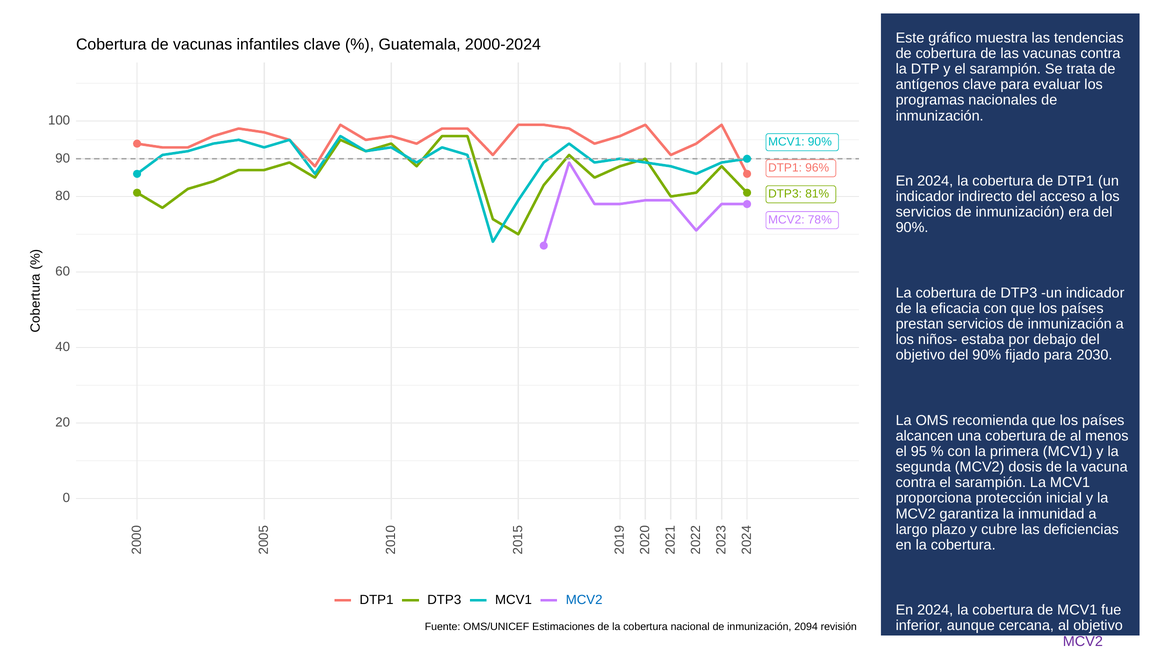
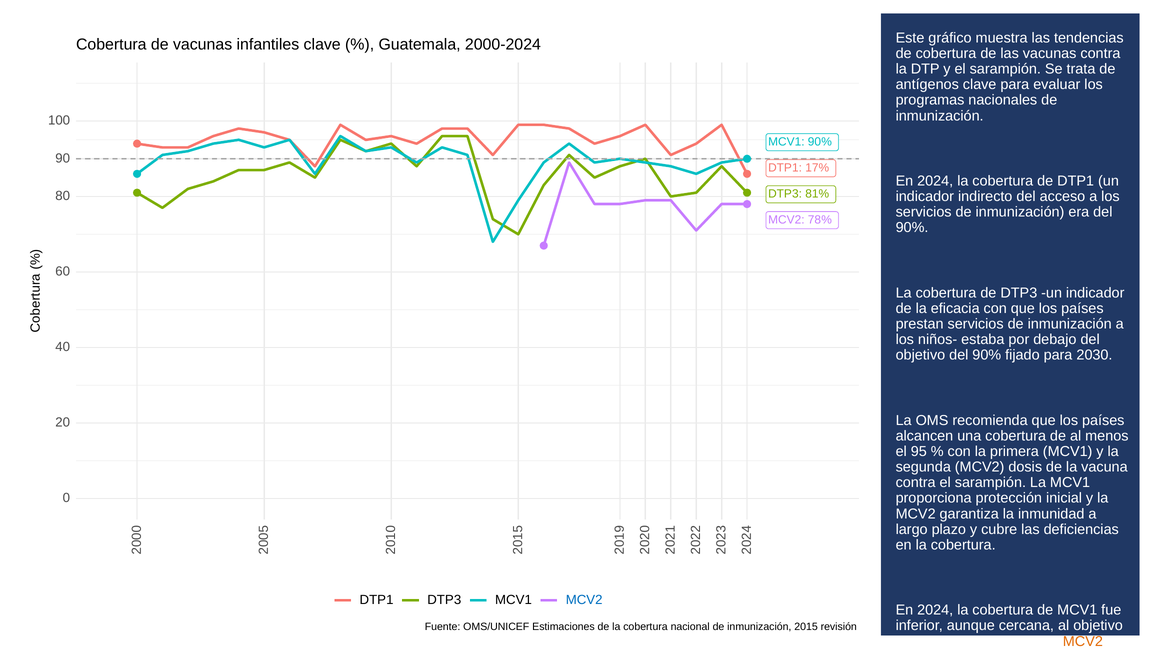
96%: 96% -> 17% (817, 168)
2094: 2094 -> 2015 (806, 627)
MCV2 colour: purple -> orange (1083, 641)
